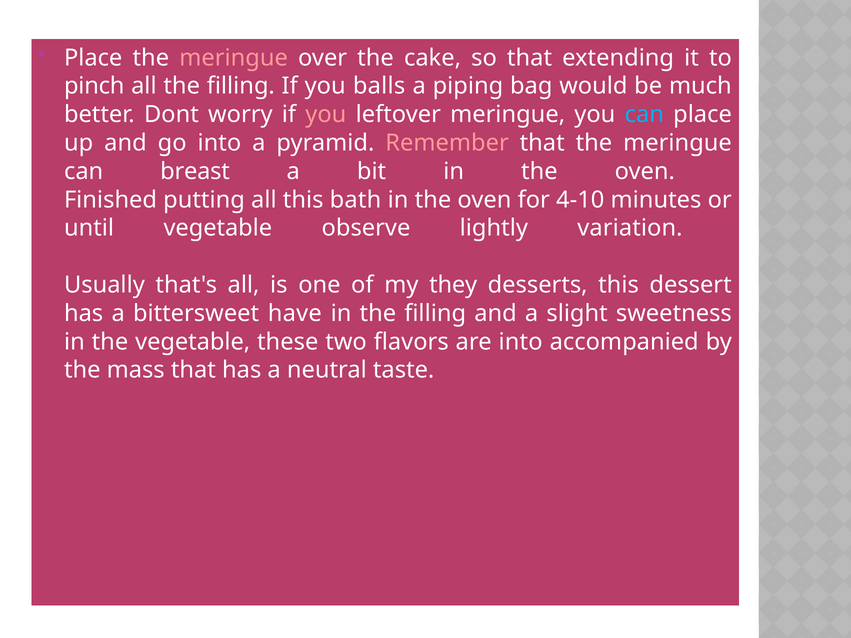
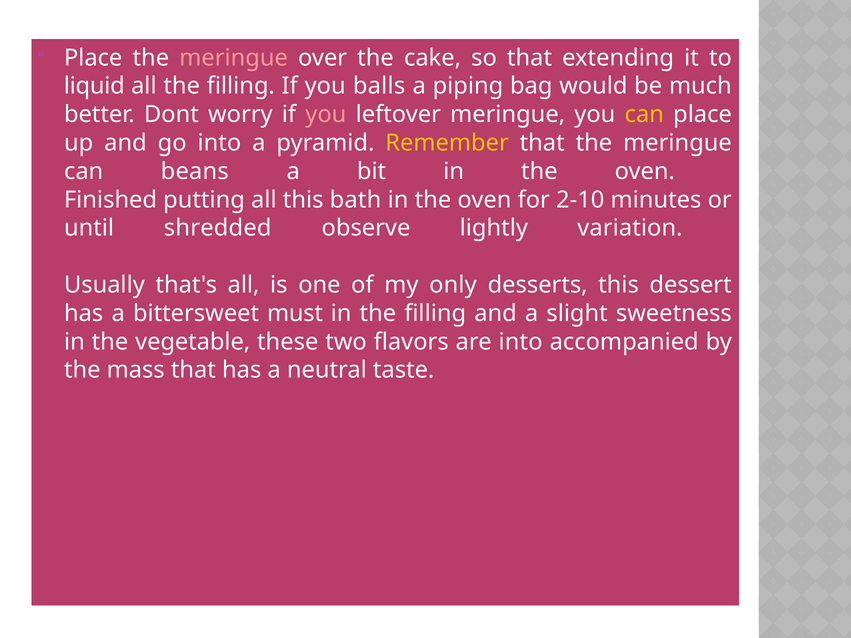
pinch: pinch -> liquid (94, 86)
can colour: light blue -> yellow (644, 115)
Remember colour: pink -> yellow (447, 143)
breast: breast -> beans (195, 171)
4-10: 4-10 -> 2-10 (580, 200)
until vegetable: vegetable -> shredded (218, 228)
they: they -> only (453, 285)
have: have -> must (295, 313)
